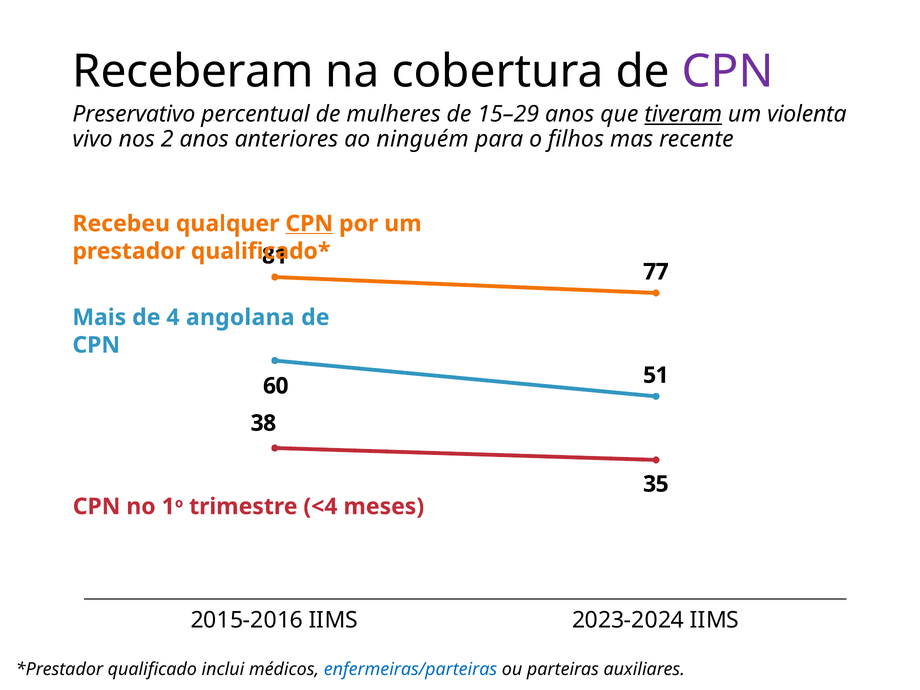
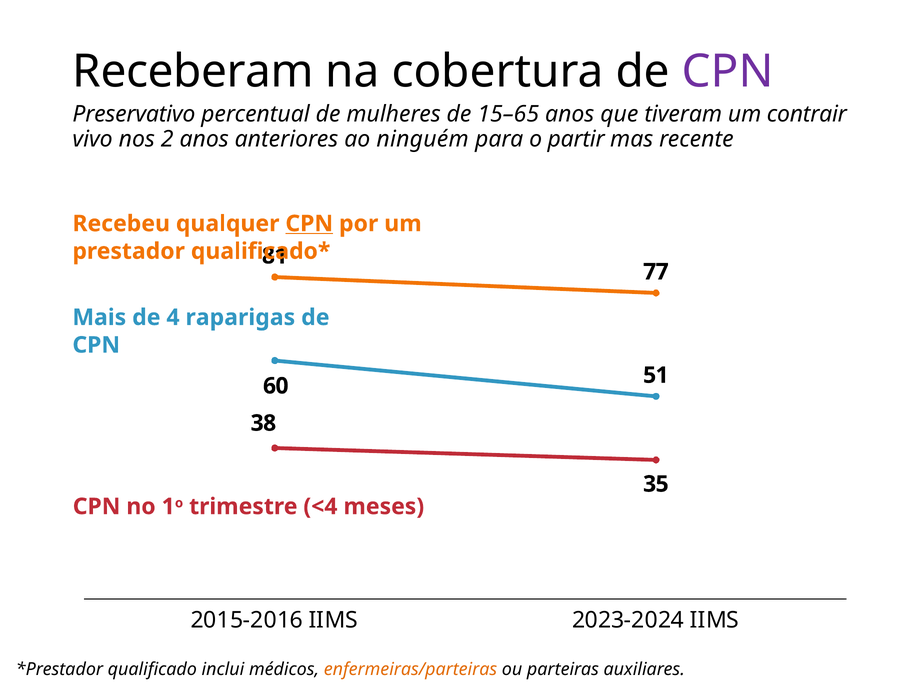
15–29: 15–29 -> 15–65 (508, 114)
tiveram underline: present -> none (683, 114)
violenta: violenta -> contrair (807, 114)
filhos: filhos -> partir (576, 139)
angolana: angolana -> raparigas (240, 317)
enfermeiras/parteiras colour: blue -> orange (410, 669)
